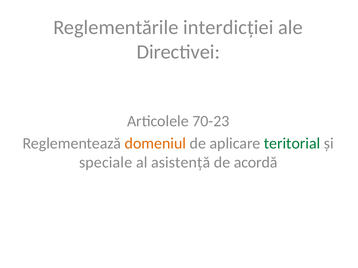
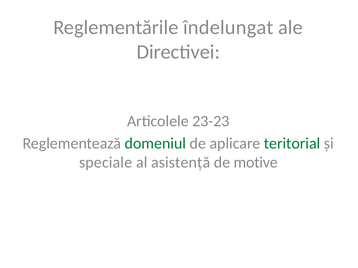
interdicției: interdicției -> îndelungat (228, 28)
70-23: 70-23 -> 23-23 (211, 121)
domeniul colour: orange -> green (155, 144)
acordă: acordă -> motive (256, 163)
